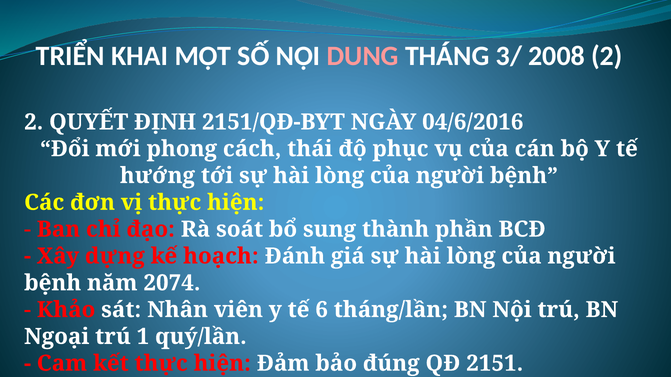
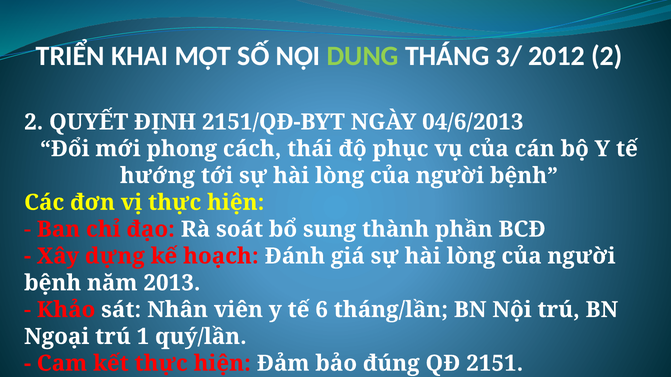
DUNG colour: pink -> light green (363, 56)
2008: 2008 -> 2012 (557, 56)
04/6/2016: 04/6/2016 -> 04/6/2013 (473, 122)
2074: 2074 -> 2013 (172, 283)
